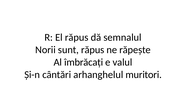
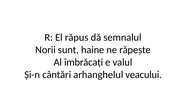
sunt răpus: răpus -> haine (93, 50)
muritori: muritori -> veacului (144, 74)
